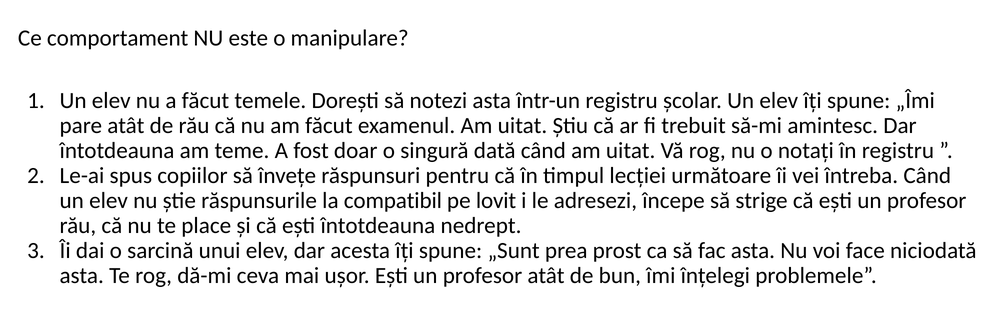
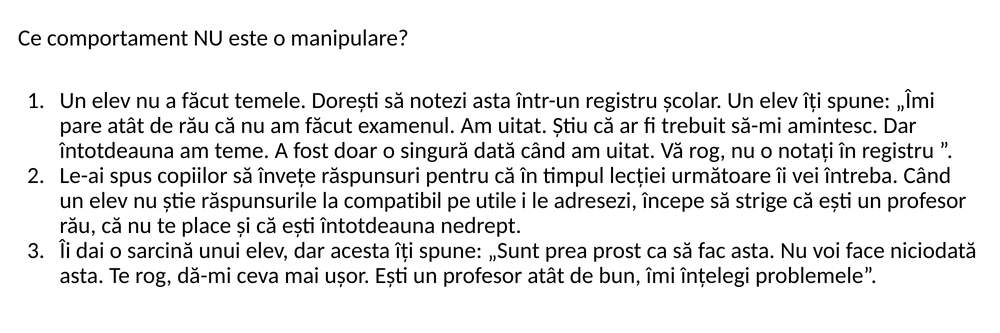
lovit: lovit -> utile (496, 201)
